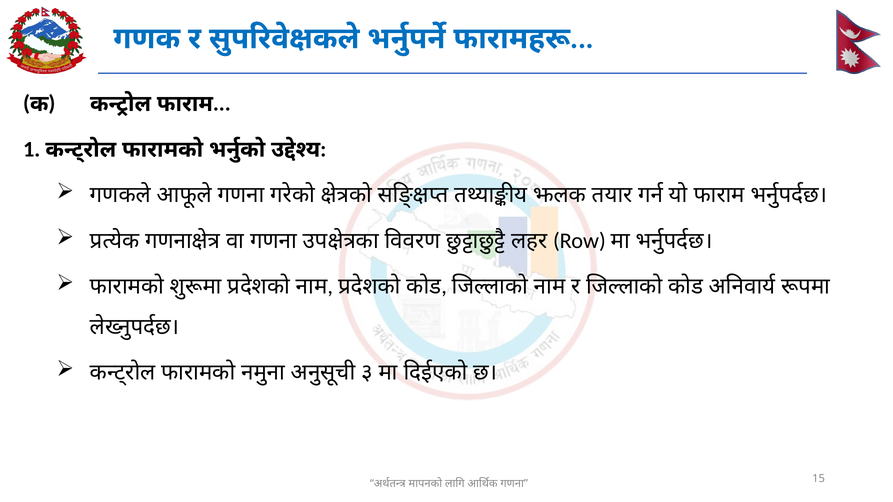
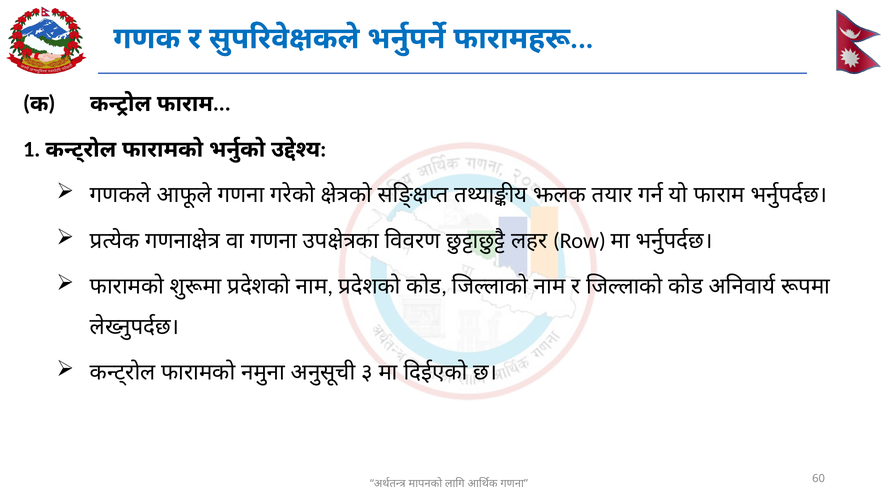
15: 15 -> 60 (819, 479)
